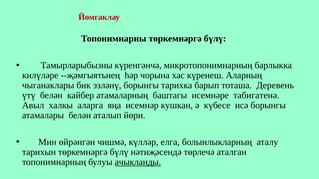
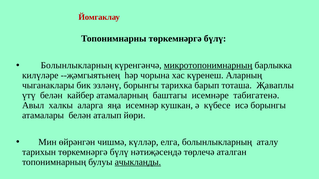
Тамырларыбызны: Тамырларыбызны -> Болынлыкларның (77, 65)
микротопонимнарның underline: none -> present (208, 65)
Деревень: Деревень -> Җаваплы (275, 86)
